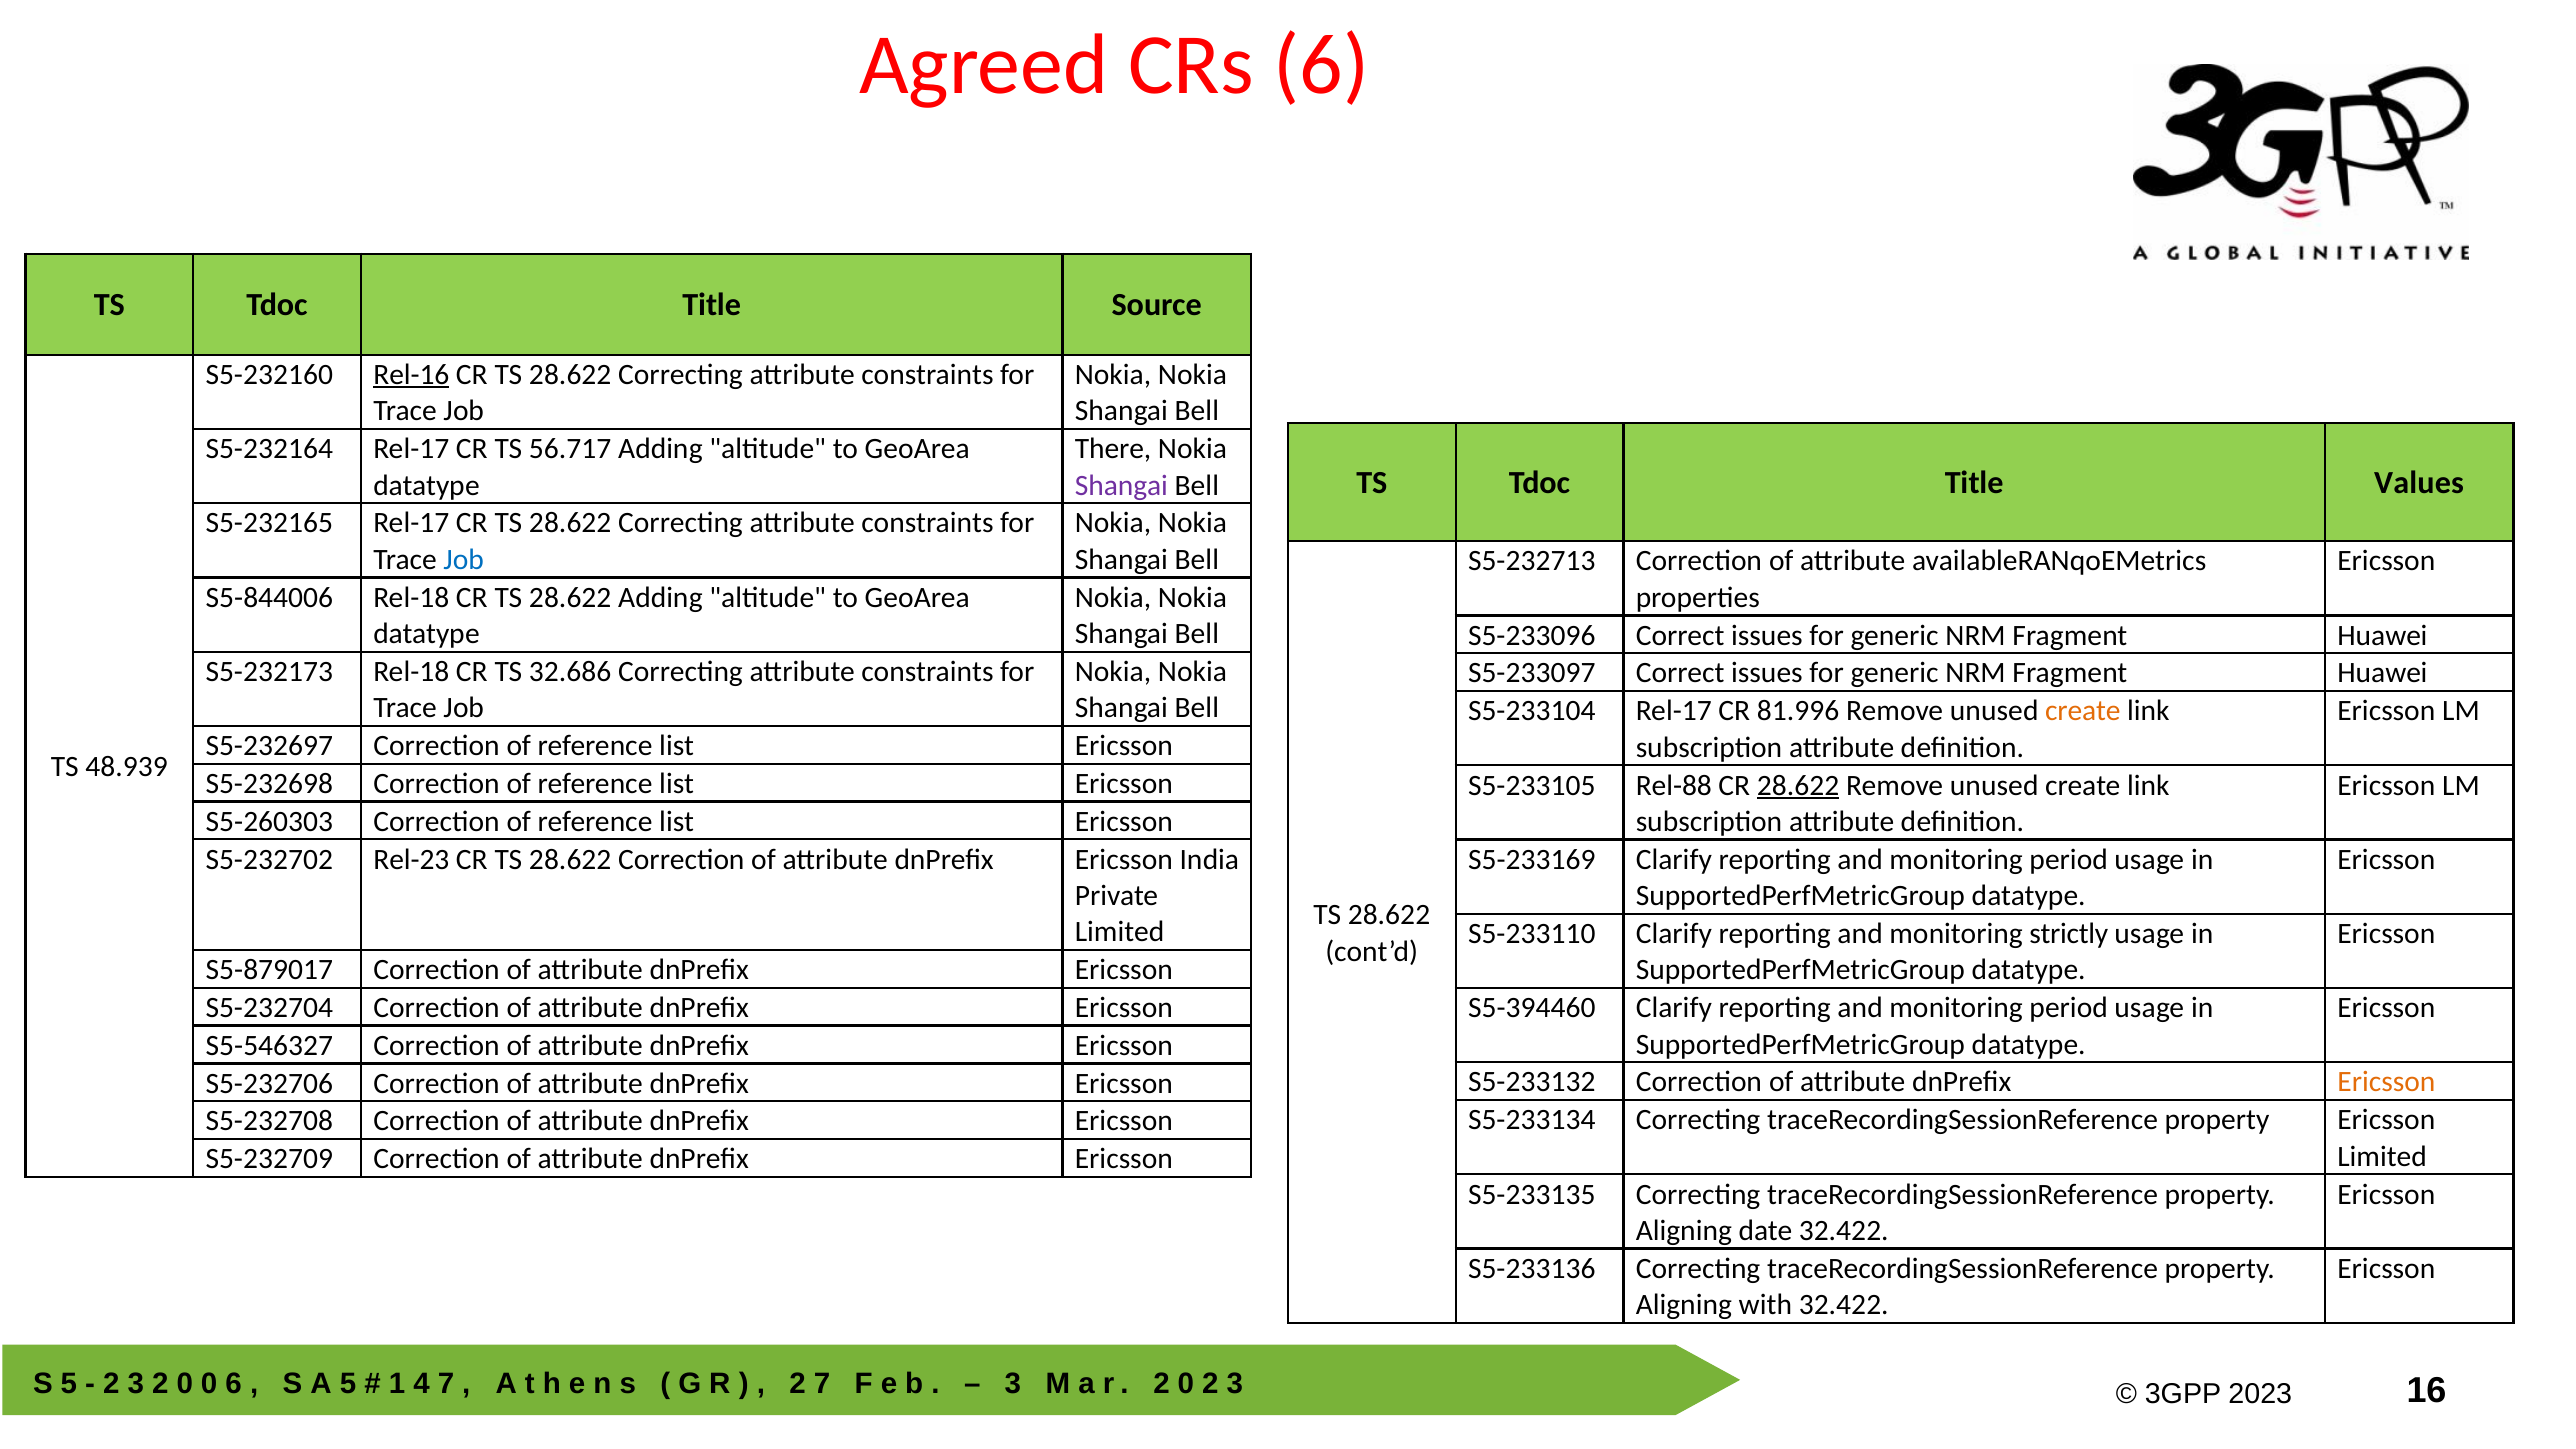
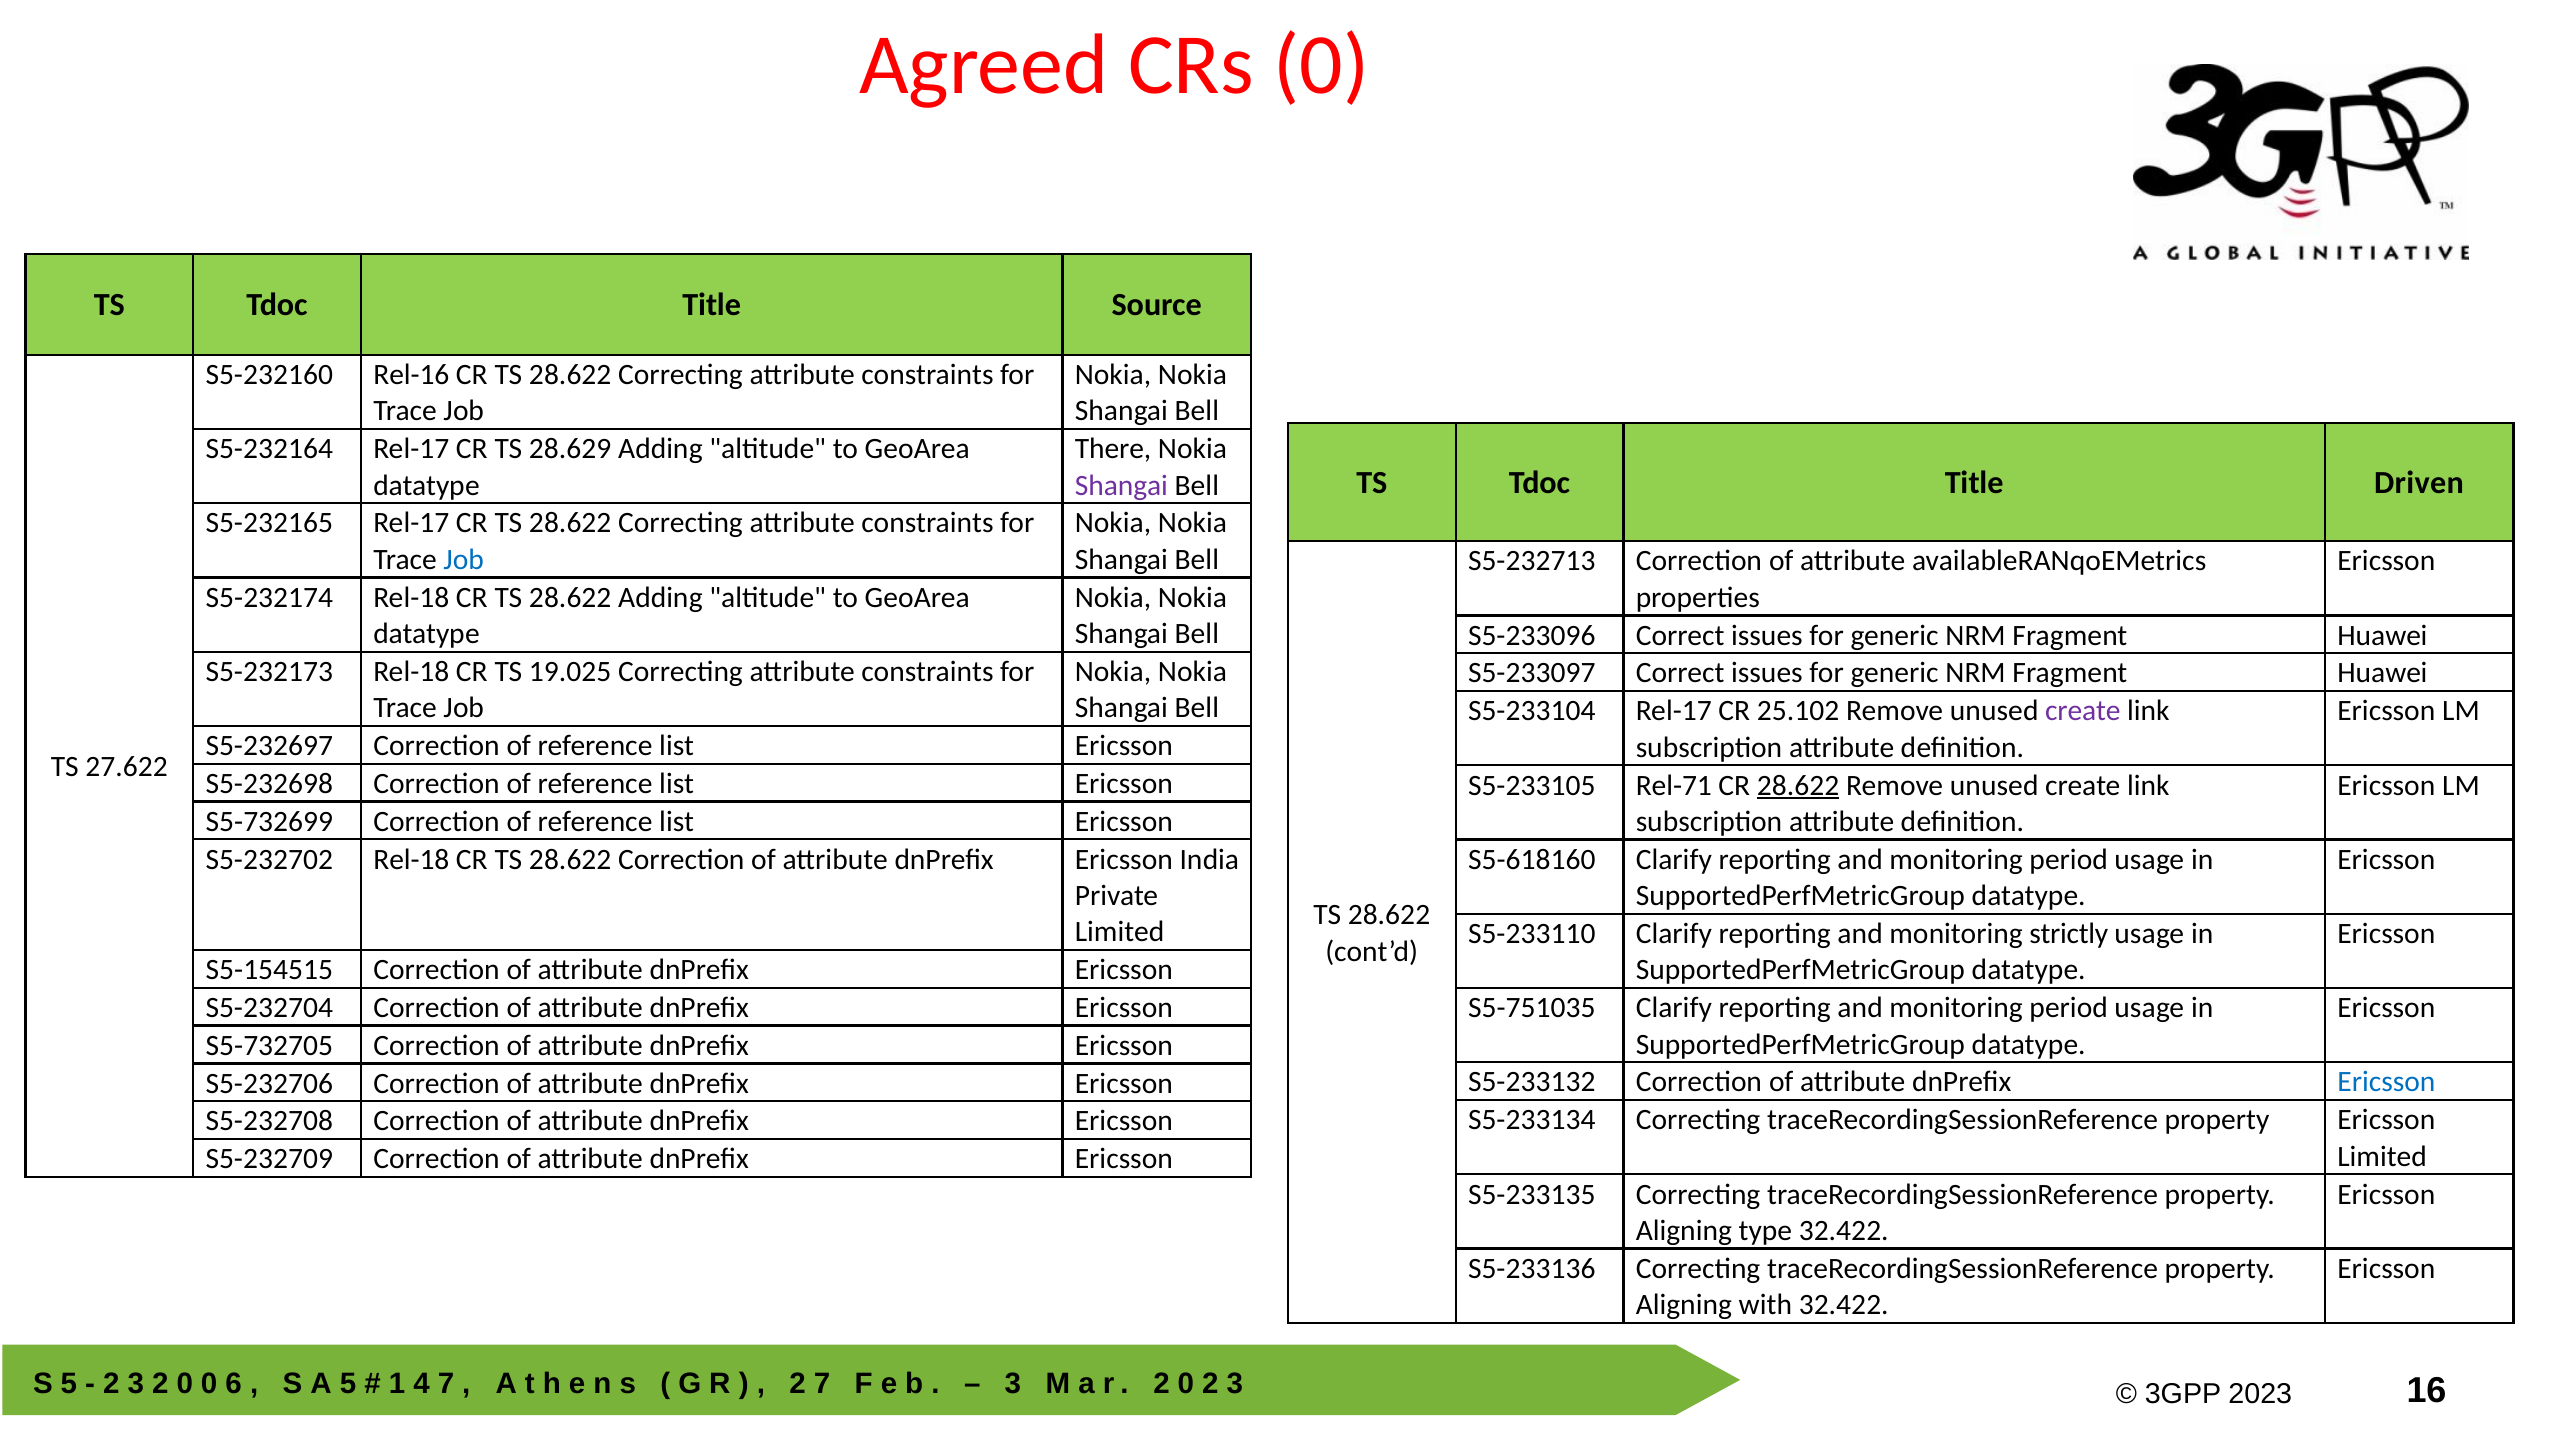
CRs 6: 6 -> 0 (1321, 65)
Rel-16 underline: present -> none (411, 375)
56.717: 56.717 -> 28.629 (570, 449)
Values: Values -> Driven (2419, 483)
S5-844006: S5-844006 -> S5-232174 (269, 597)
32.686: 32.686 -> 19.025 (570, 672)
81.996: 81.996 -> 25.102 (1798, 711)
create colour: orange -> purple (2083, 711)
48.939: 48.939 -> 27.622 (127, 767)
Rel-88: Rel-88 -> Rel-71 (1674, 785)
S5-260303: S5-260303 -> S5-732699 (269, 821)
S5-232702 Rel-23: Rel-23 -> Rel-18 (411, 859)
S5-233169: S5-233169 -> S5-618160 (1532, 859)
S5-879017: S5-879017 -> S5-154515 (269, 970)
S5-394460: S5-394460 -> S5-751035 (1532, 1008)
S5-546327: S5-546327 -> S5-732705 (269, 1046)
Ericsson colour: orange -> blue (2386, 1082)
date: date -> type (1765, 1231)
